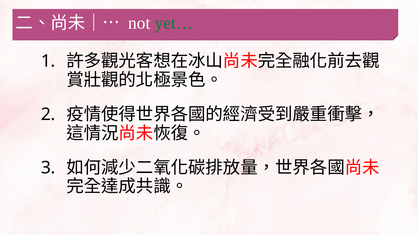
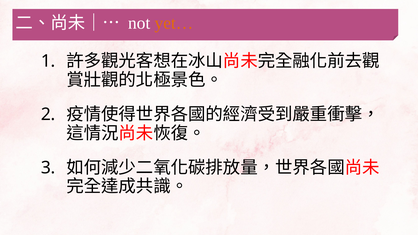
yet… colour: green -> orange (174, 23)
